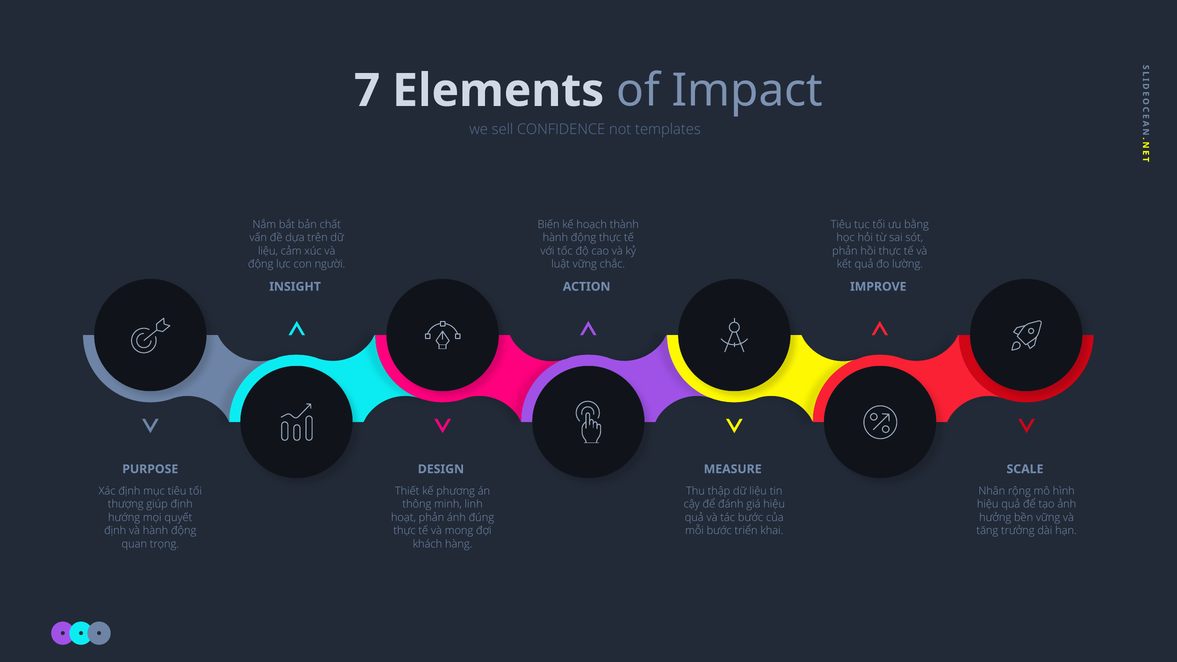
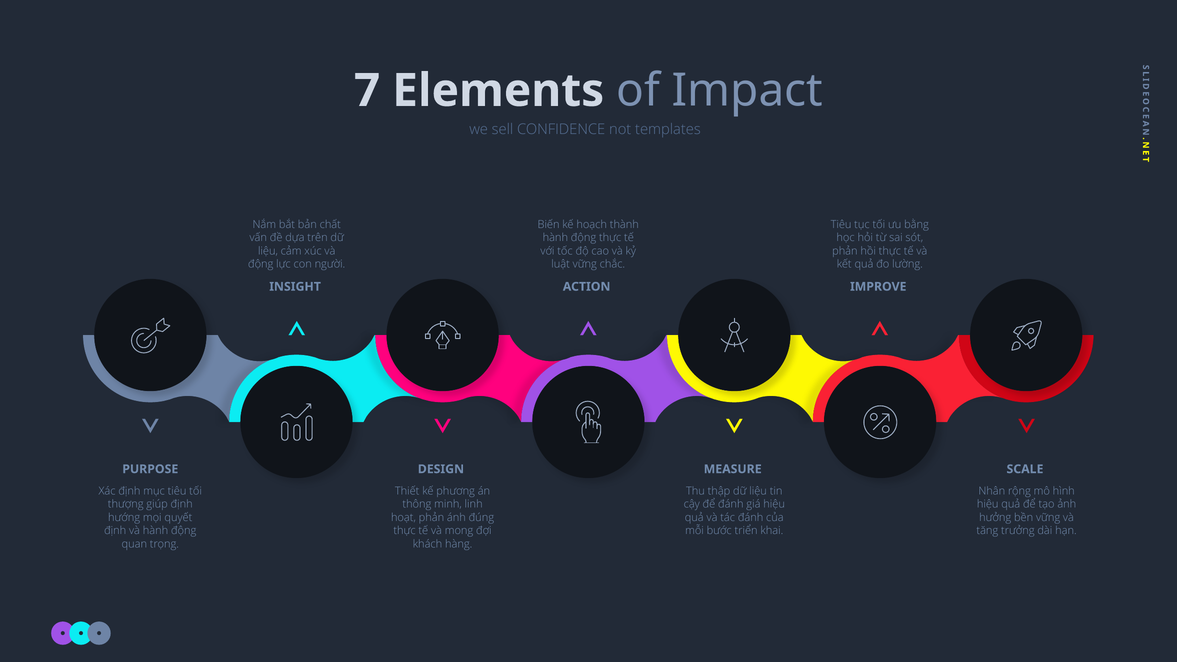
tác bước: bước -> đánh (751, 517)
